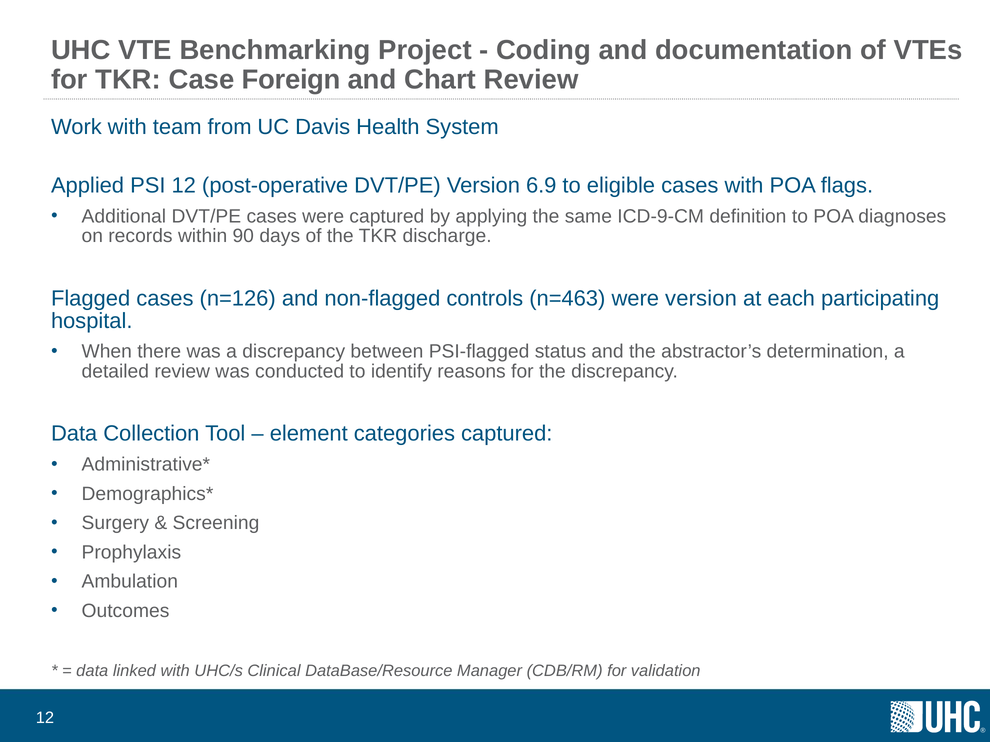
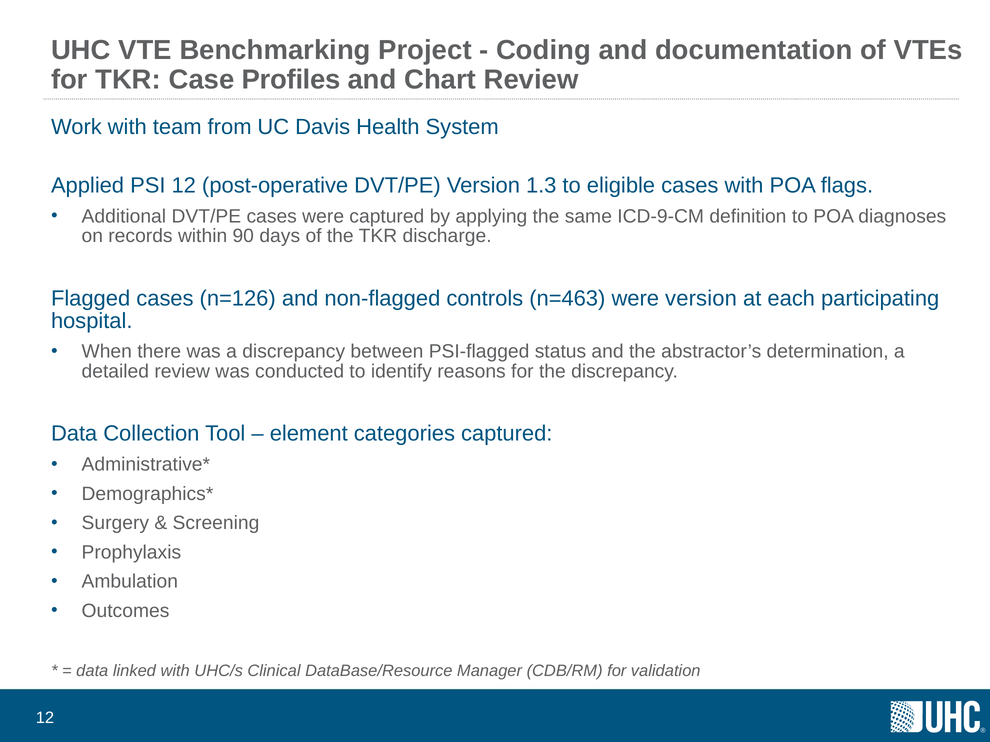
Foreign: Foreign -> Profiles (291, 80)
6.9: 6.9 -> 1.3 (541, 186)
